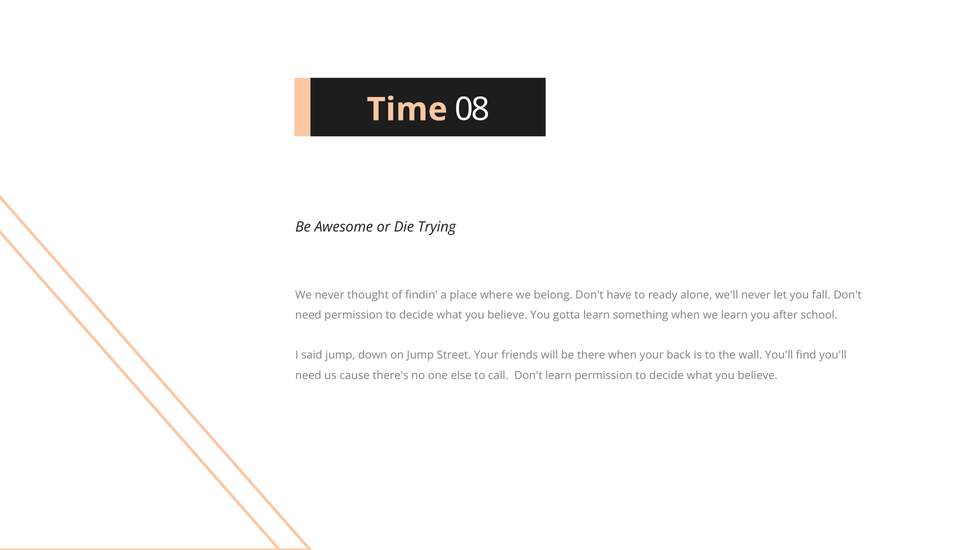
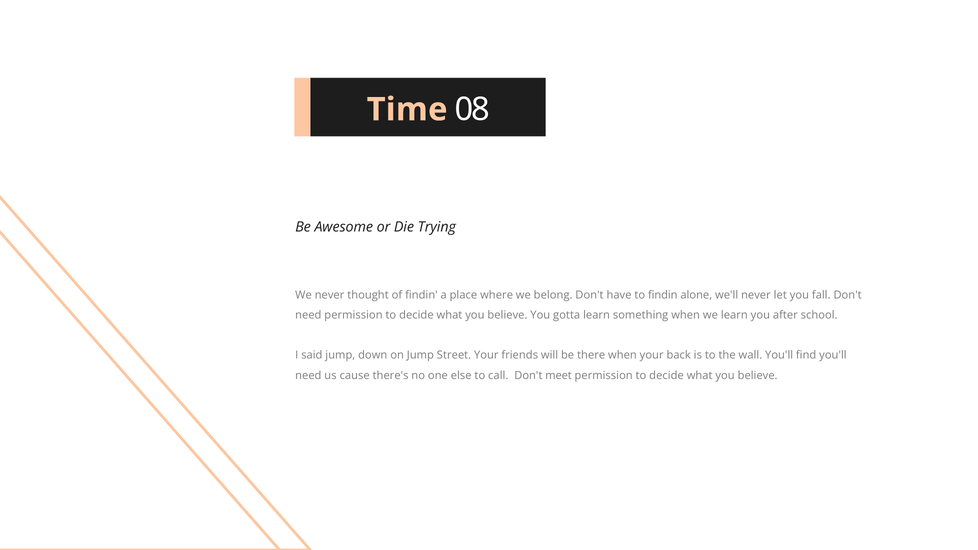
to ready: ready -> findin (663, 295)
Don't learn: learn -> meet (559, 376)
